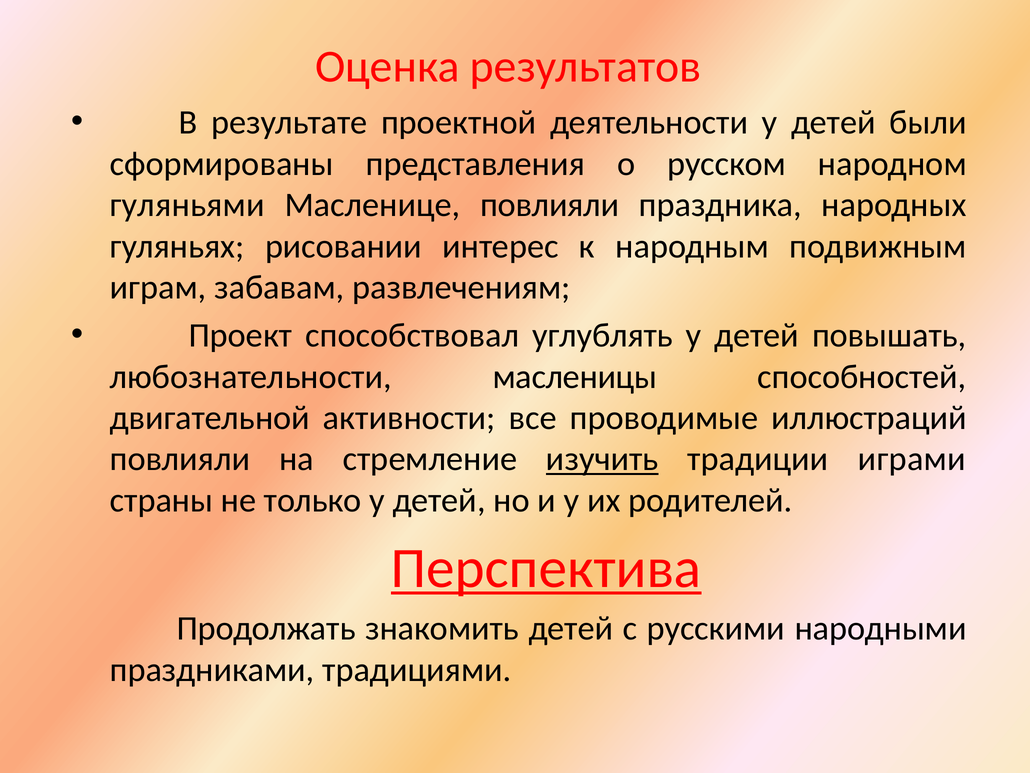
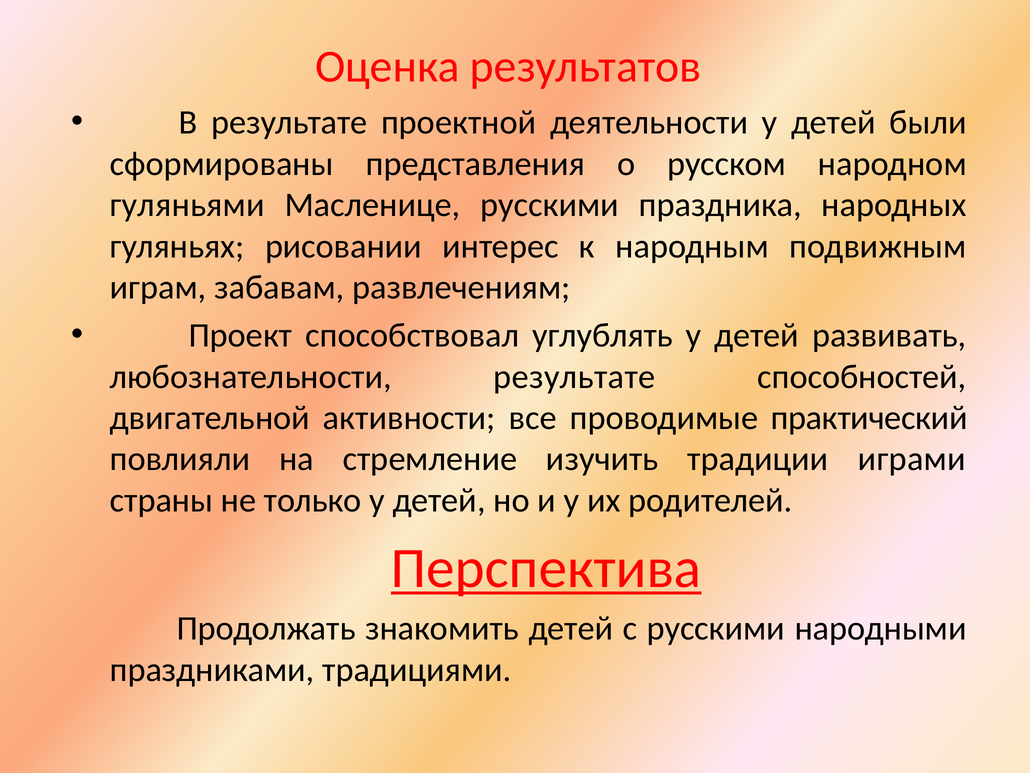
Масленице повлияли: повлияли -> русскими (549, 205)
повышать: повышать -> развивать (889, 335)
любознательности масленицы: масленицы -> результате (574, 376)
иллюстраций: иллюстраций -> практический (869, 418)
изучить underline: present -> none (602, 459)
